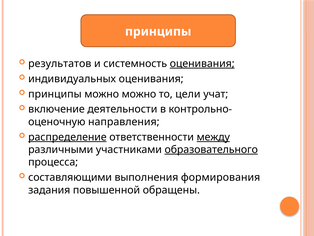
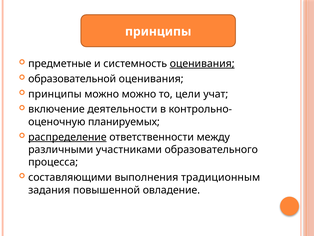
результатов: результатов -> предметные (60, 64)
индивидуальных: индивидуальных -> образовательной (72, 79)
направления: направления -> планируемых (124, 122)
между underline: present -> none (213, 137)
образовательного underline: present -> none (211, 149)
формирования: формирования -> традиционным (221, 177)
обращены: обращены -> овладение (171, 190)
